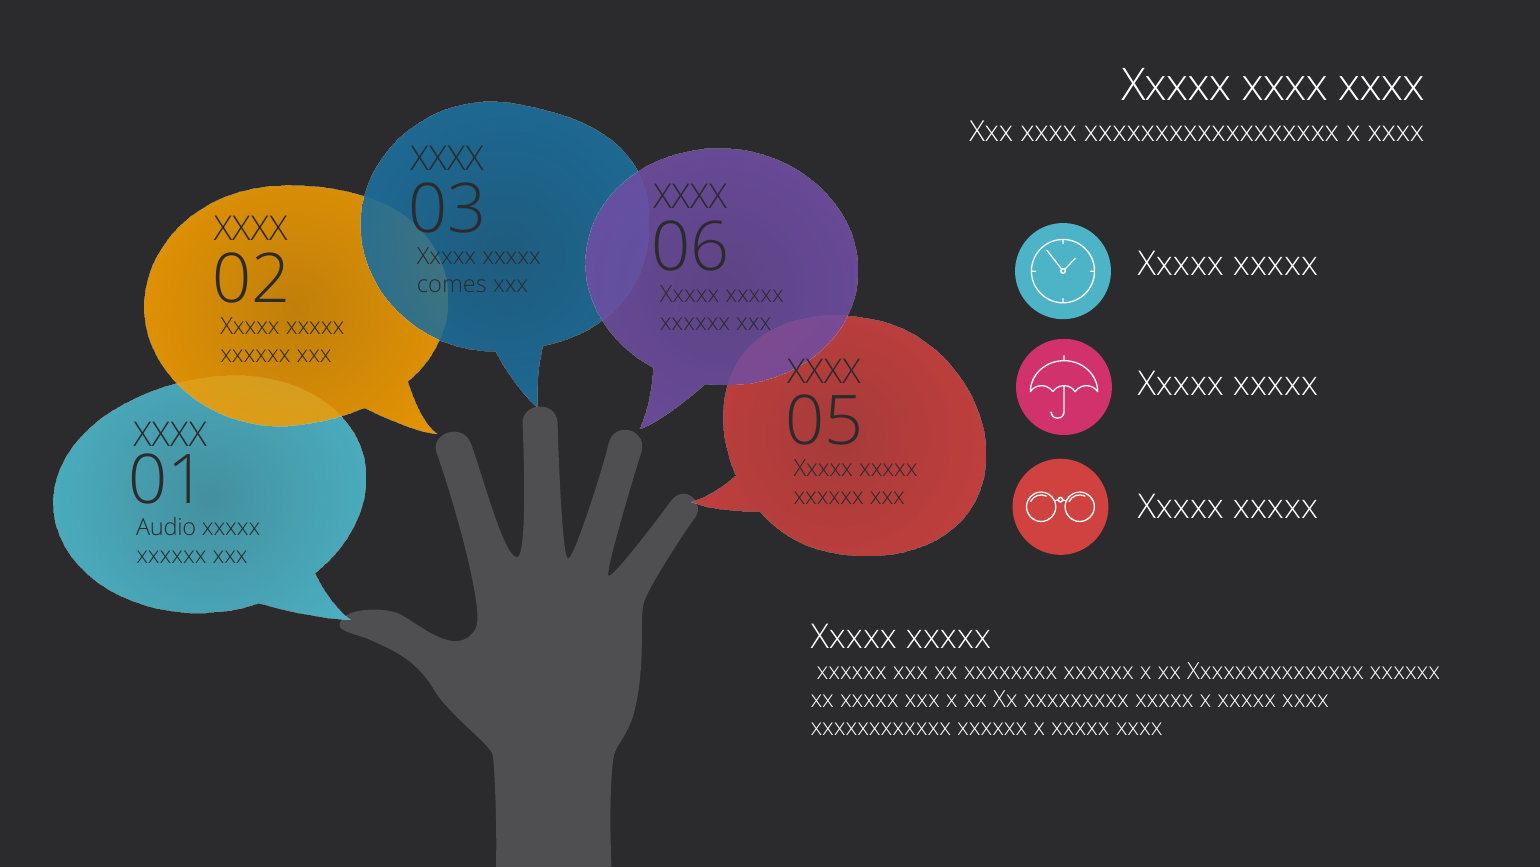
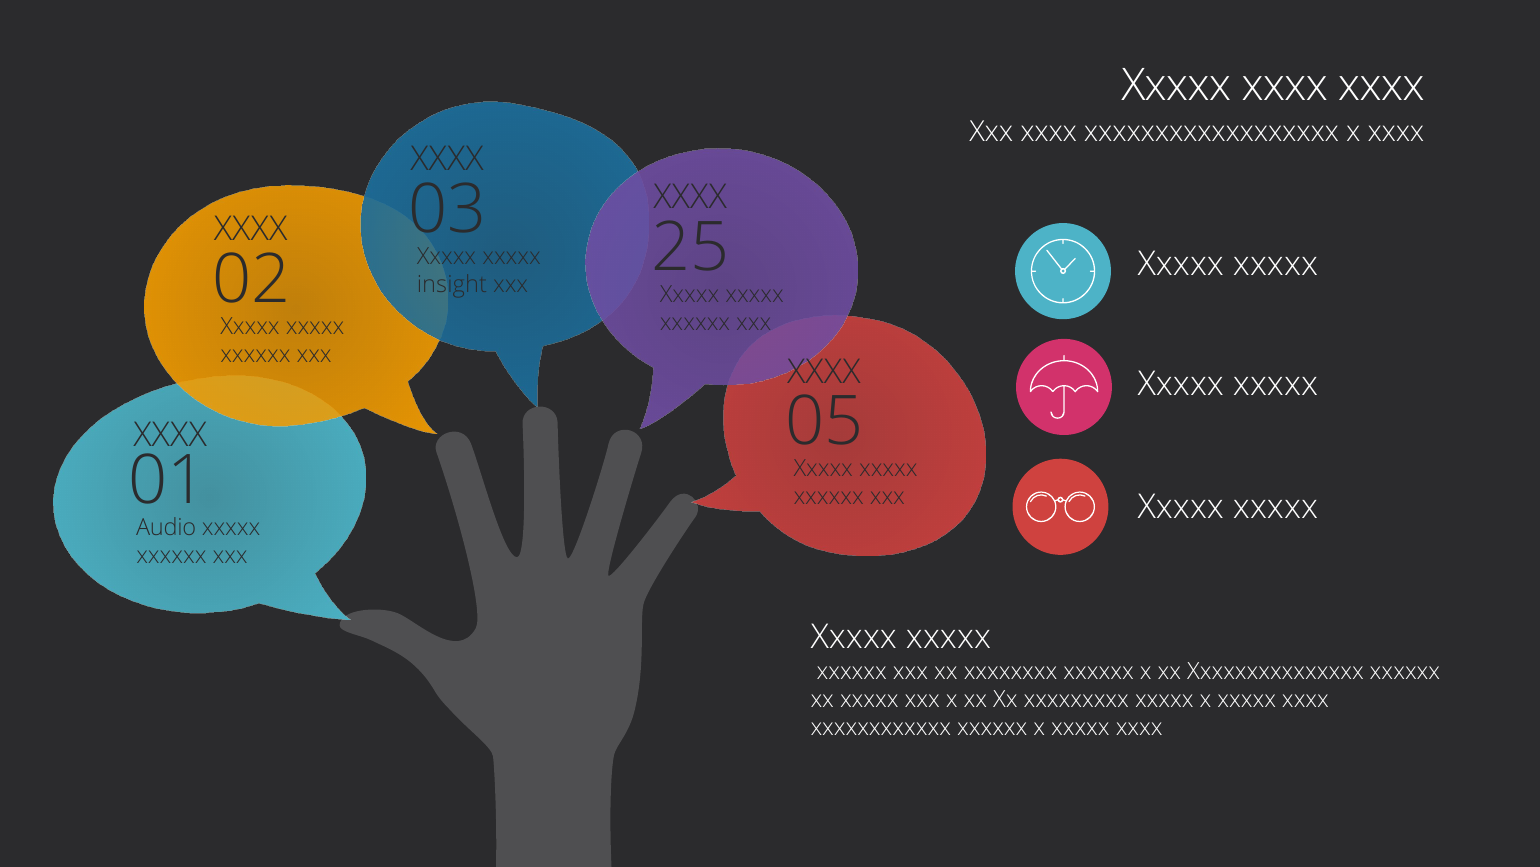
comes: comes -> insight (452, 284)
06: 06 -> 25 (691, 248)
